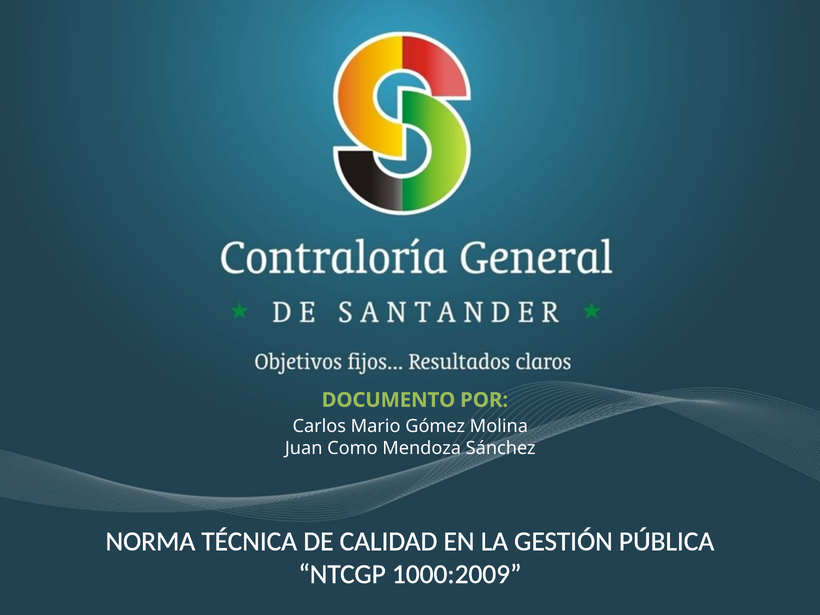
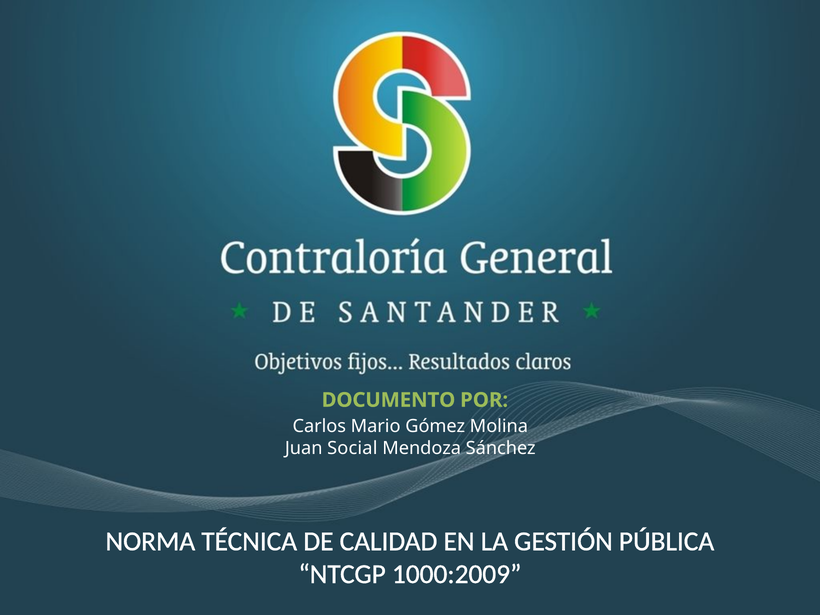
Como: Como -> Social (352, 448)
